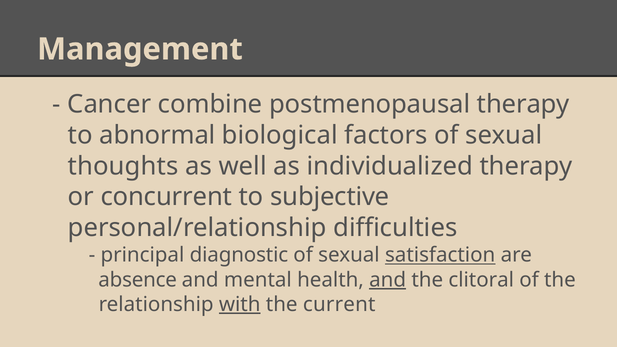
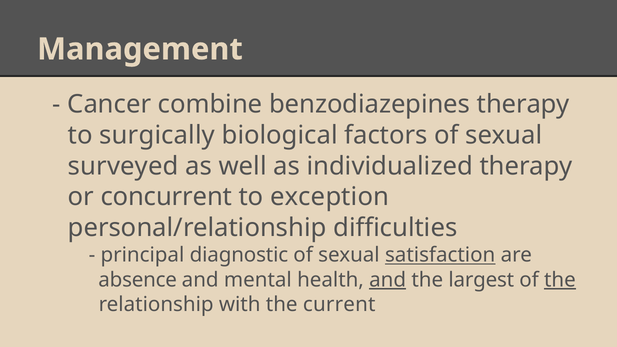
postmenopausal: postmenopausal -> benzodiazepines (370, 104)
abnormal: abnormal -> surgically (157, 135)
thoughts: thoughts -> surveyed (123, 166)
subjective: subjective -> exception (330, 197)
clitoral: clitoral -> largest (481, 280)
the underline: none -> present (560, 280)
with underline: present -> none (240, 305)
